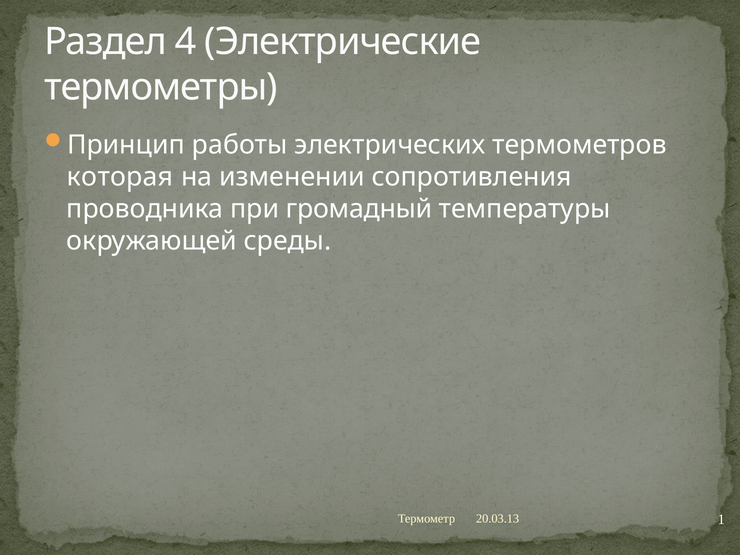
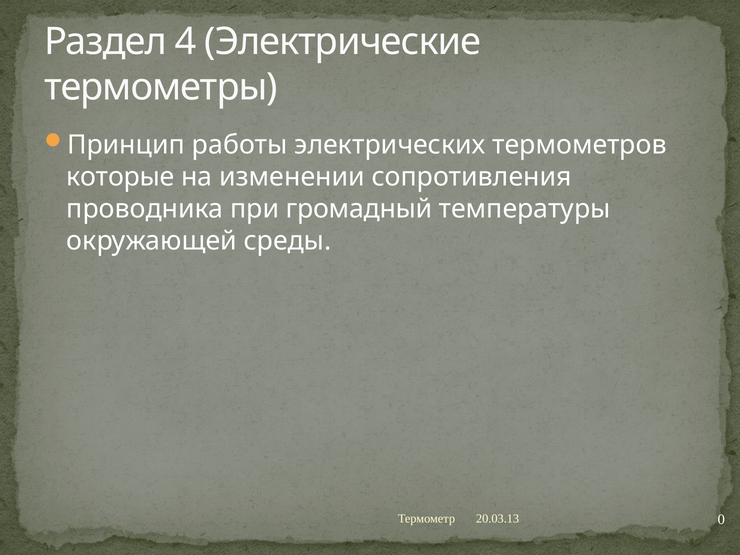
которая: которая -> которые (120, 177)
1: 1 -> 0 (721, 520)
